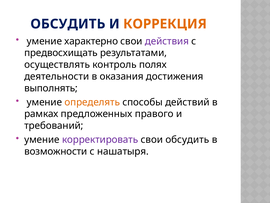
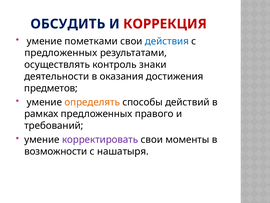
КОРРЕКЦИЯ colour: orange -> red (165, 24)
характерно: характерно -> пометками (91, 41)
действия colour: purple -> blue (167, 41)
предвосхищать: предвосхищать -> предложенных (61, 53)
полях: полях -> знаки (153, 65)
выполнять: выполнять -> предметов (51, 88)
свои обсудить: обсудить -> моменты (187, 139)
